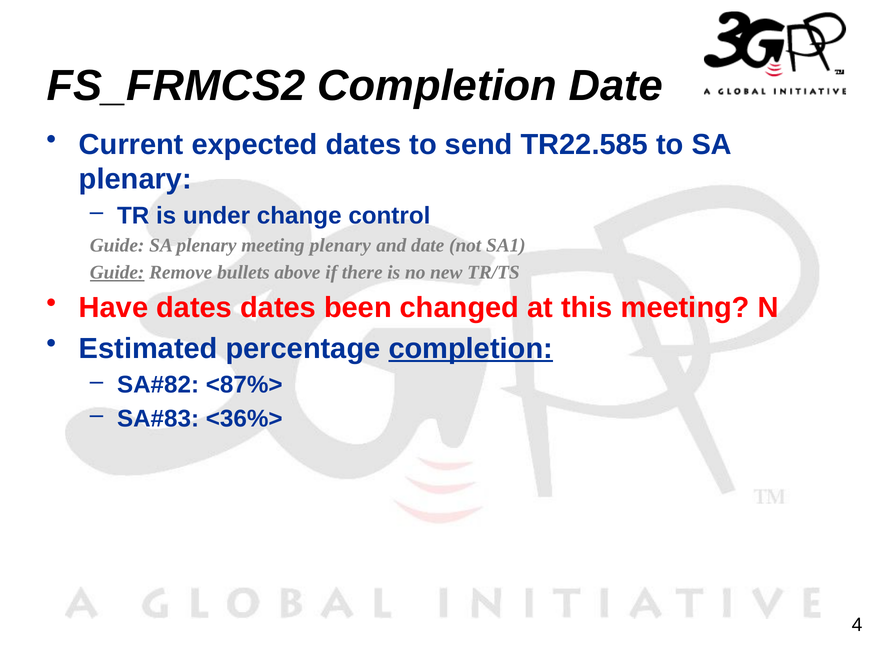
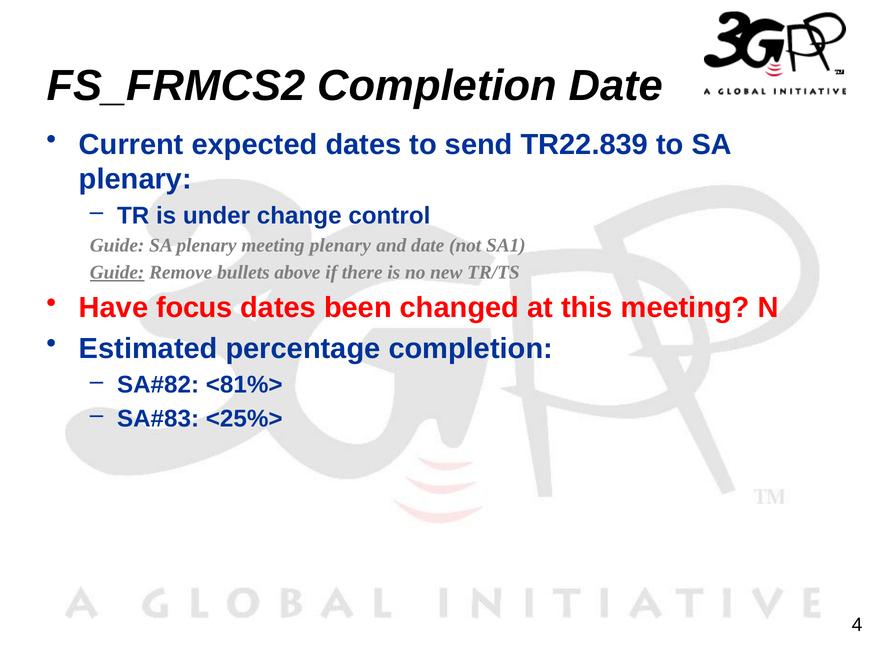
TR22.585: TR22.585 -> TR22.839 (584, 144)
Have dates: dates -> focus (194, 308)
completion underline: present -> none (471, 349)
<87%>: <87%> -> <81%> (244, 385)
<36%>: <36%> -> <25%> (244, 419)
